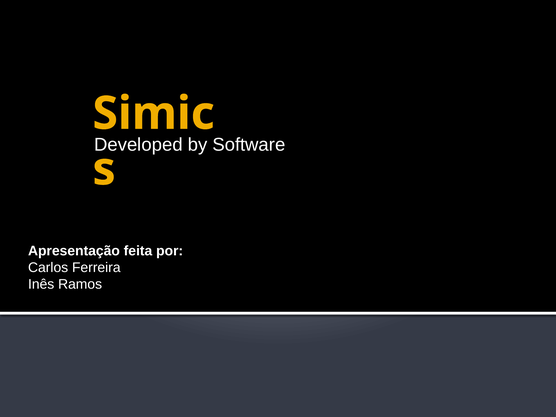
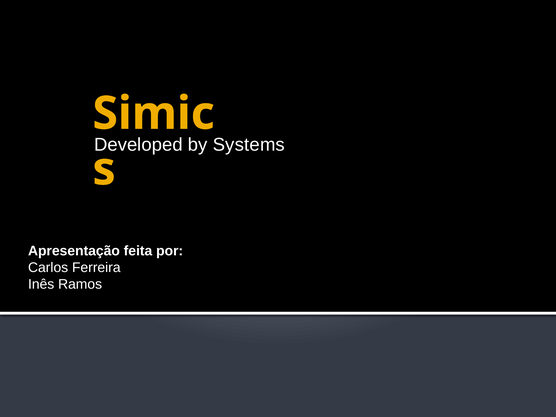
Software: Software -> Systems (249, 145)
